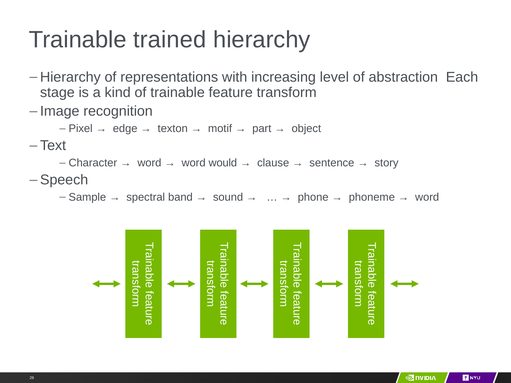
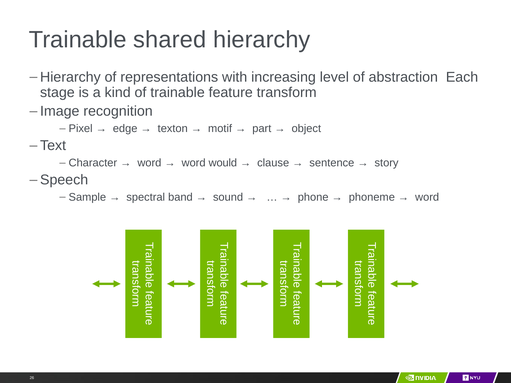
trained: trained -> shared (170, 40)
